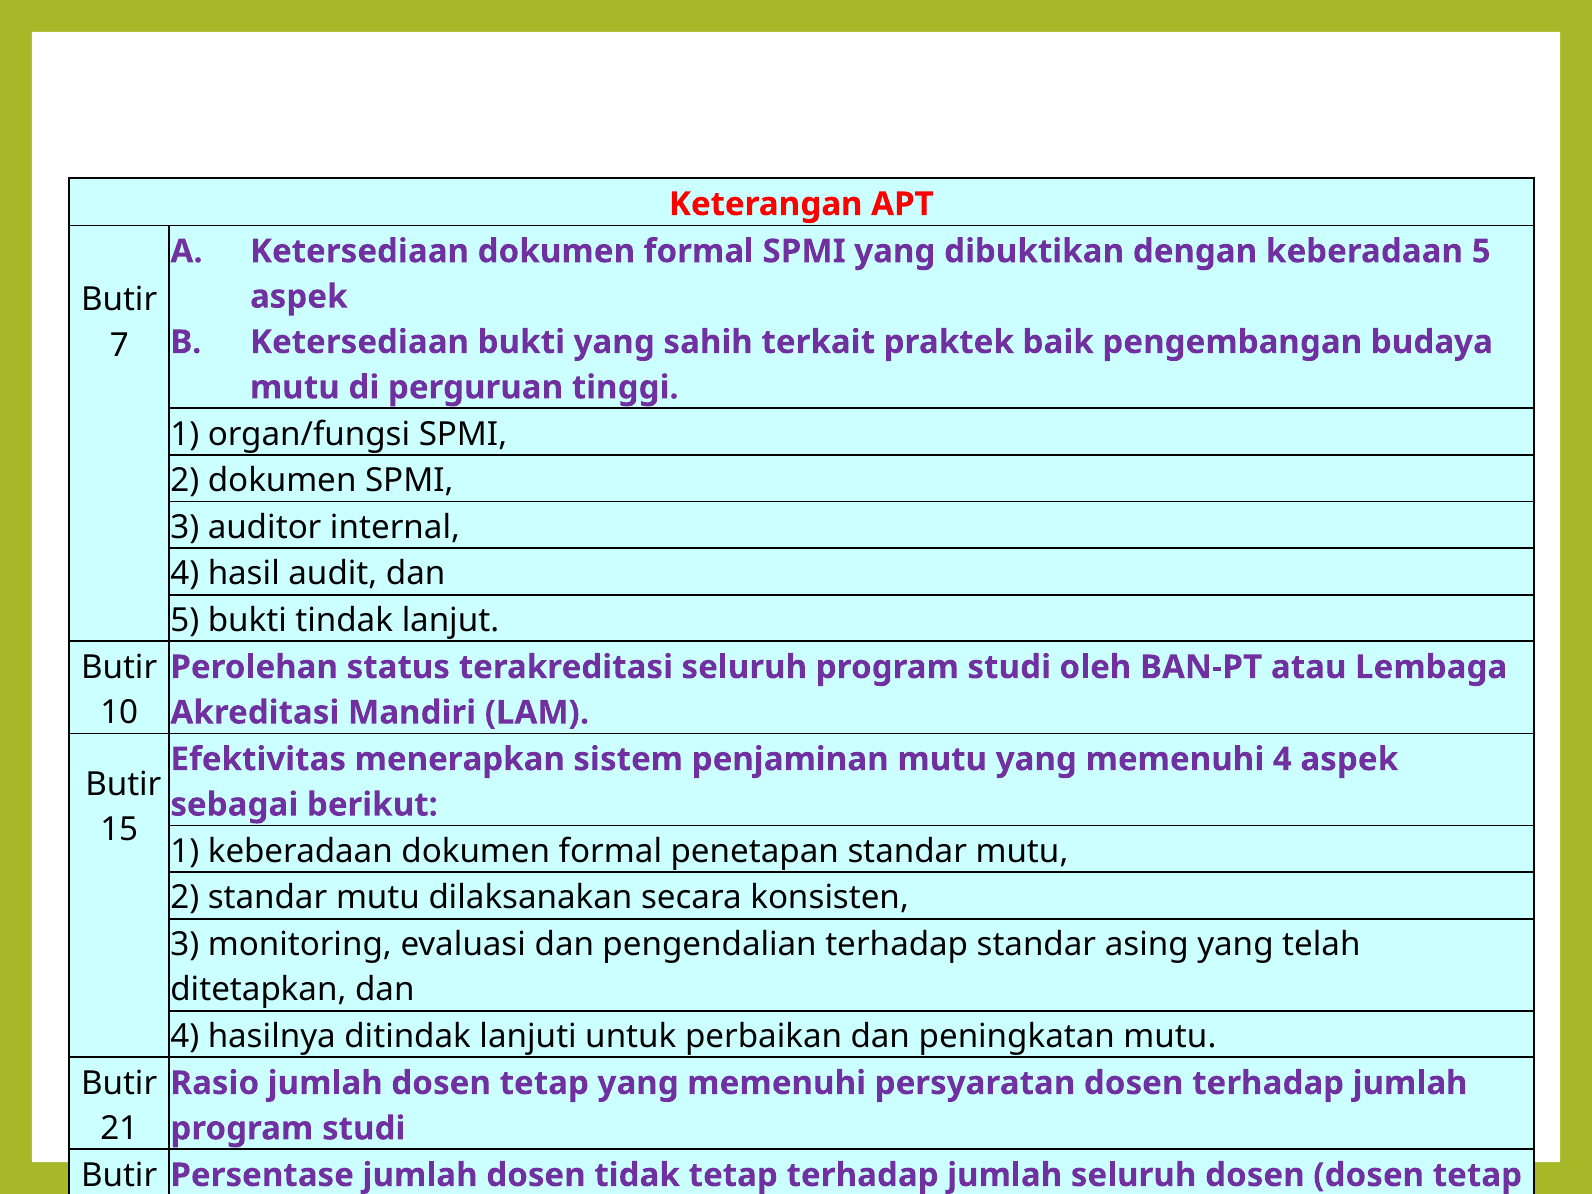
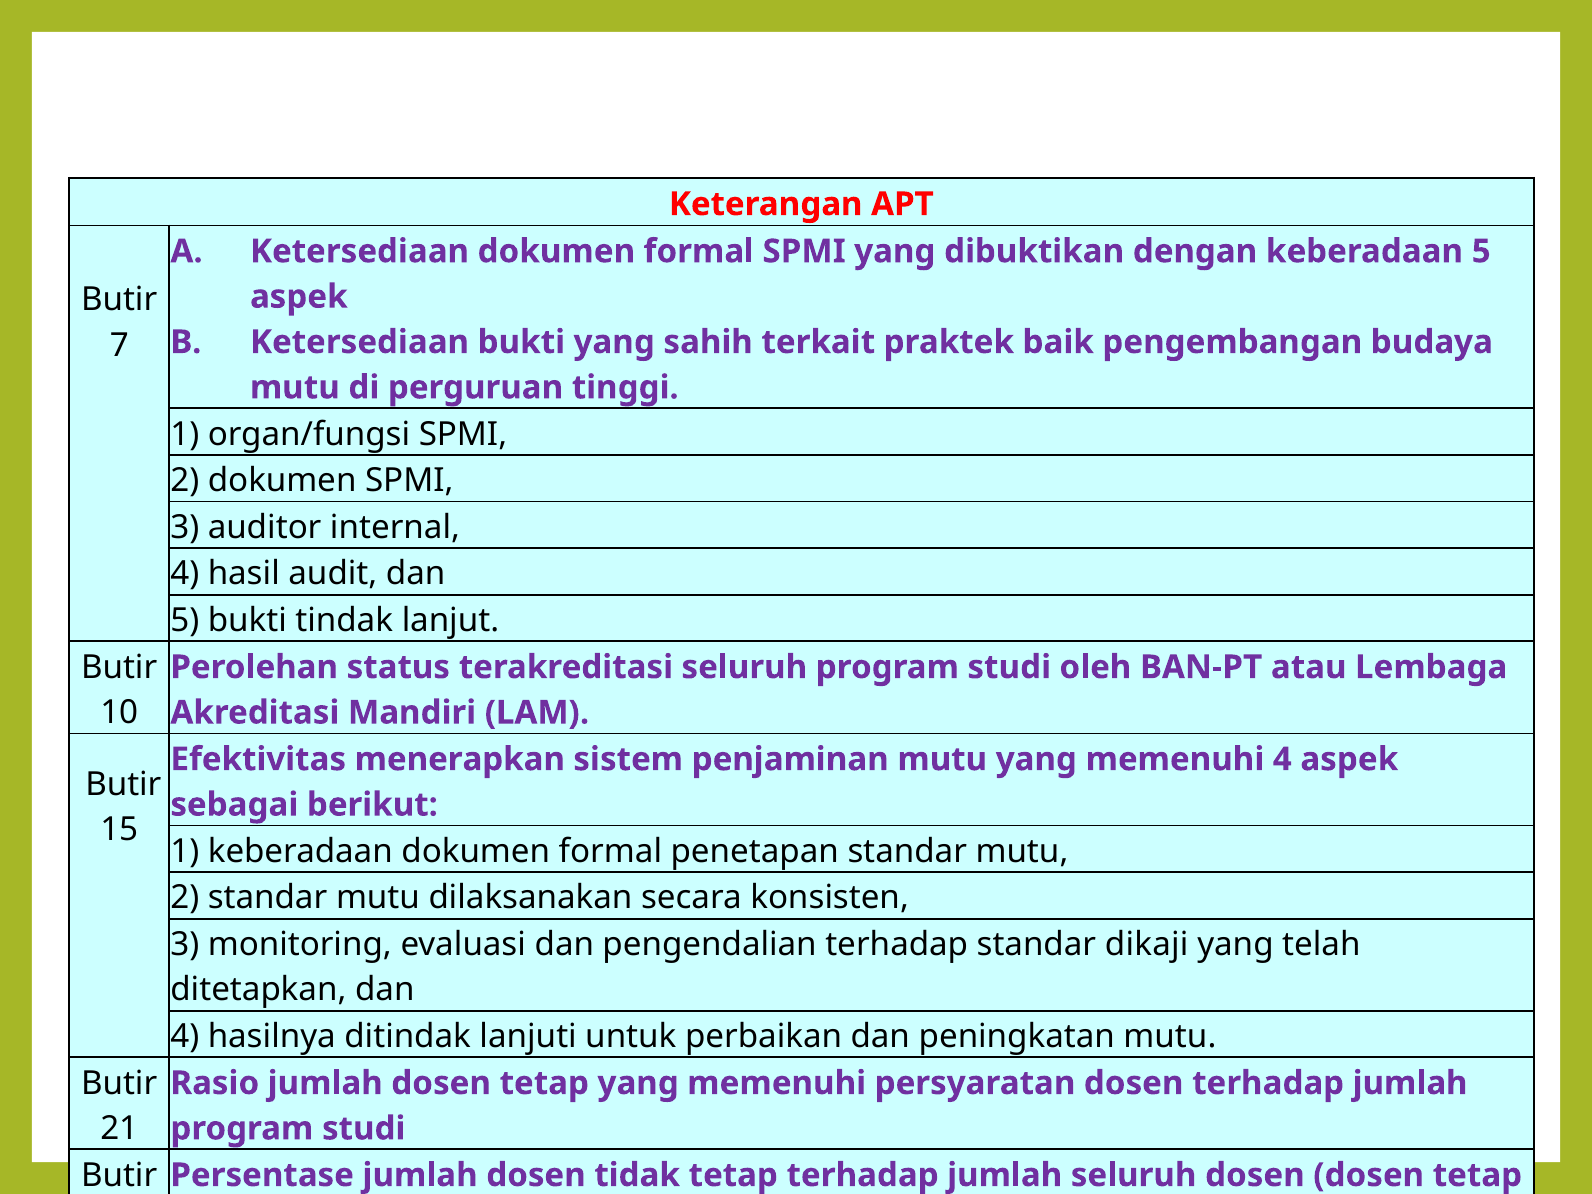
asing: asing -> dikaji (1147, 945)
